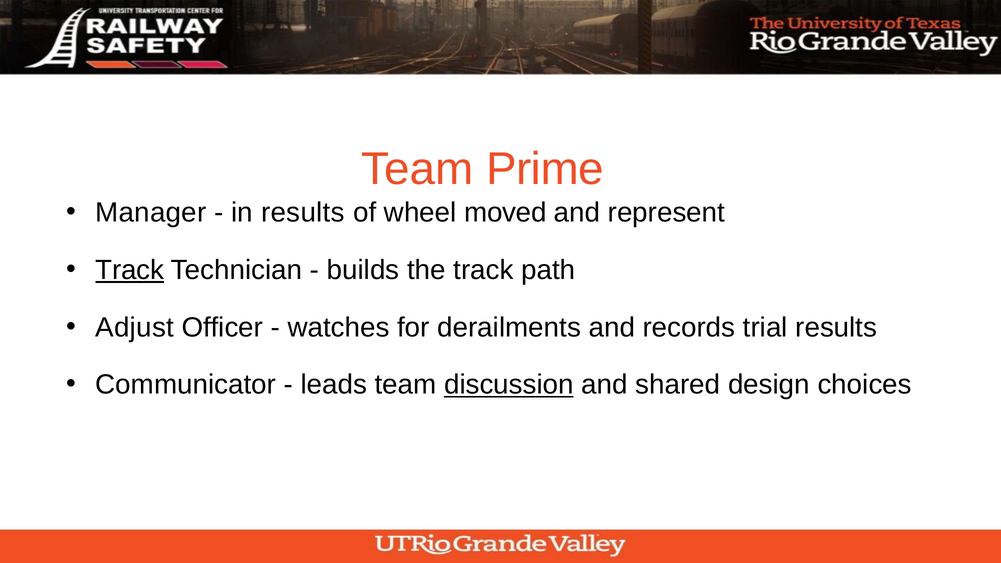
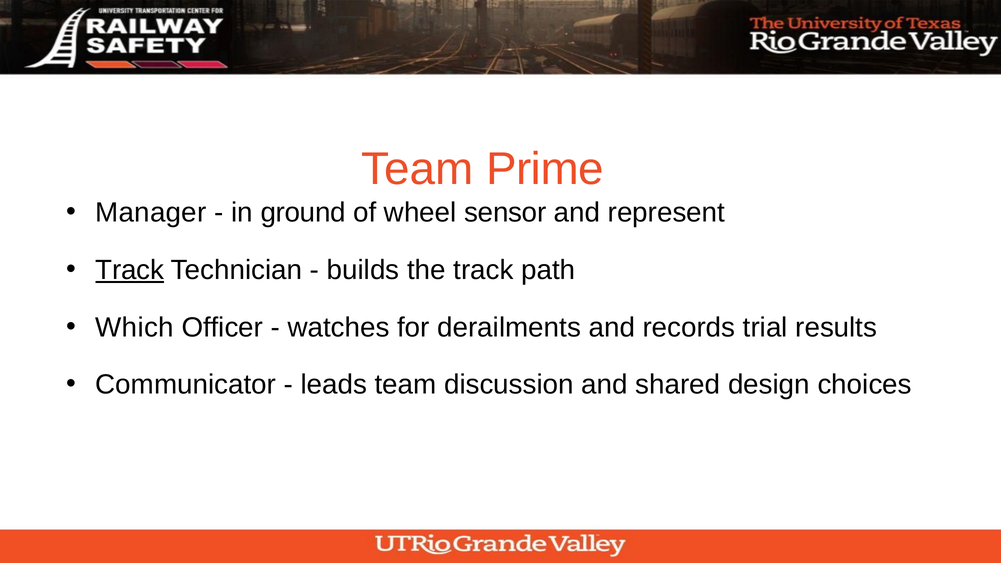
in results: results -> ground (303, 213)
moved: moved -> sensor (505, 213)
Adjust: Adjust -> Which (135, 327)
discussion underline: present -> none (509, 385)
